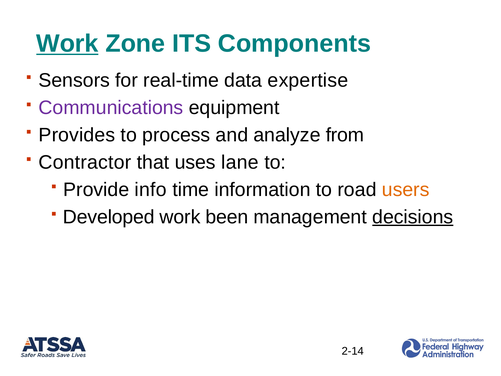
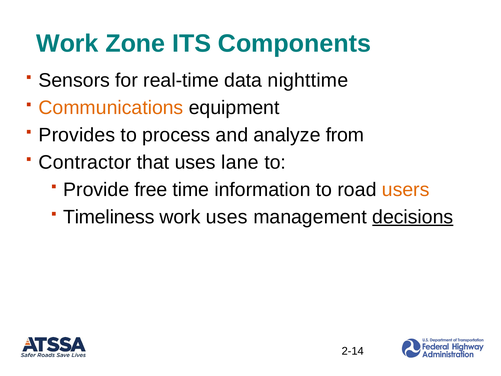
Work underline: present -> none (67, 43)
expertise: expertise -> nighttime (308, 80)
Communications colour: purple -> orange (111, 108)
info: info -> free (151, 189)
Developed: Developed -> Timeliness (109, 217)
work been: been -> uses (227, 217)
